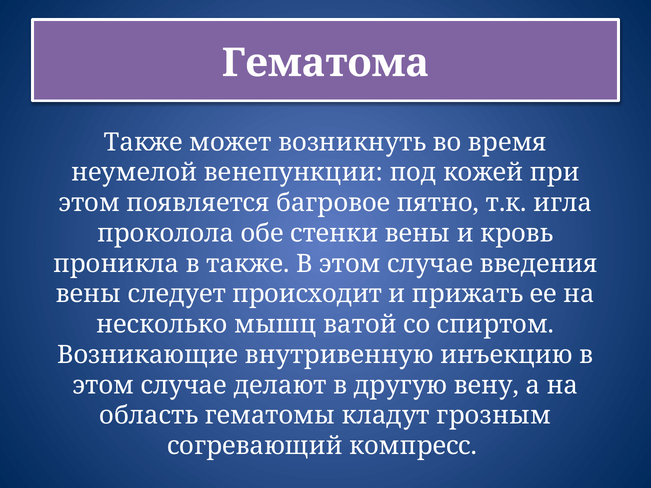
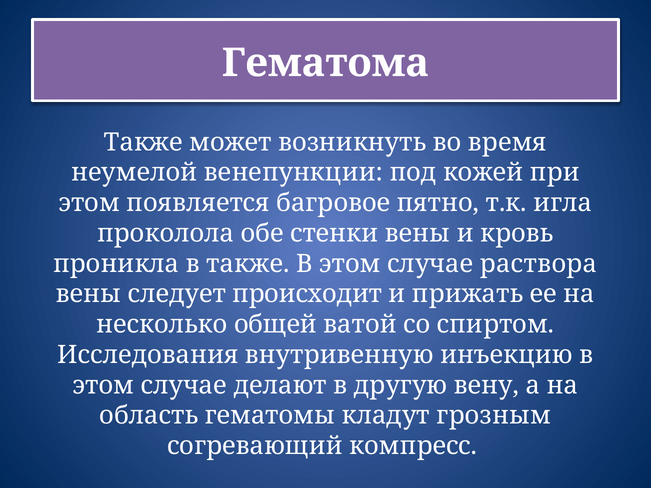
введения: введения -> раствора (539, 264)
мышц: мышц -> общей (276, 325)
Возникающие: Возникающие -> Исследования (148, 355)
